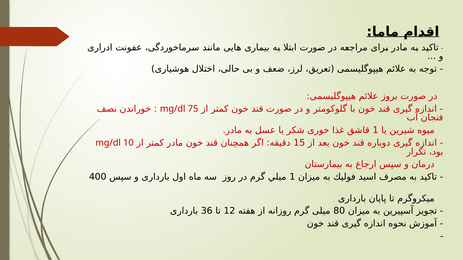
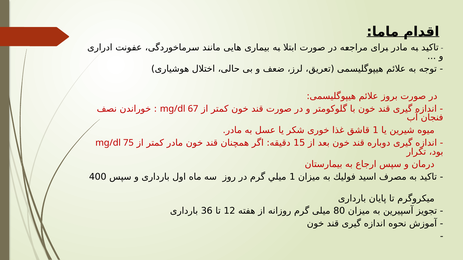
75: 75 -> 67 (193, 109)
10: 10 -> 75 (128, 143)
